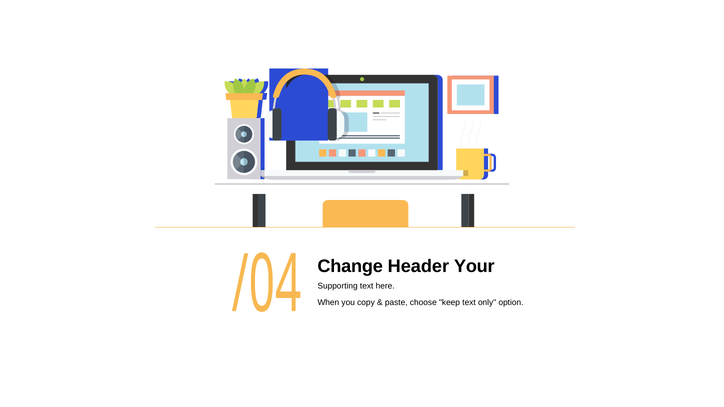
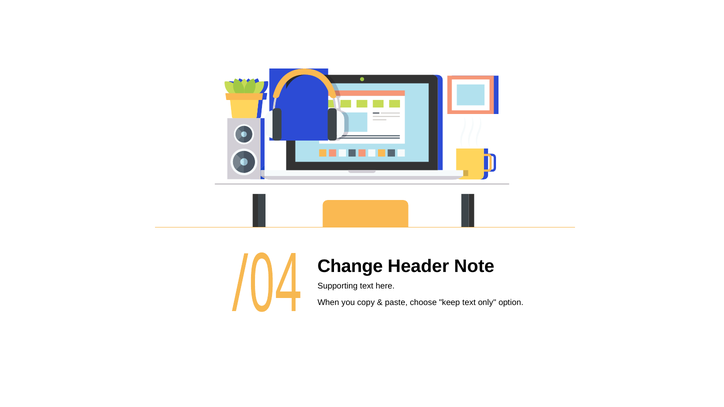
Your: Your -> Note (474, 267)
